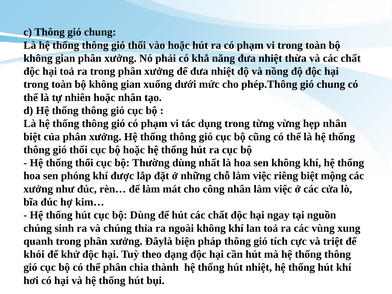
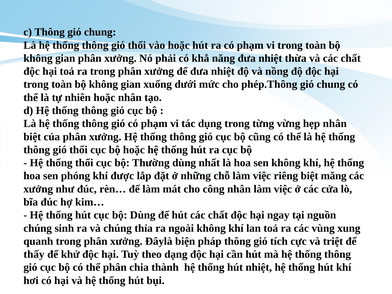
mộng: mộng -> măng (334, 176)
khói: khói -> thấy (34, 254)
